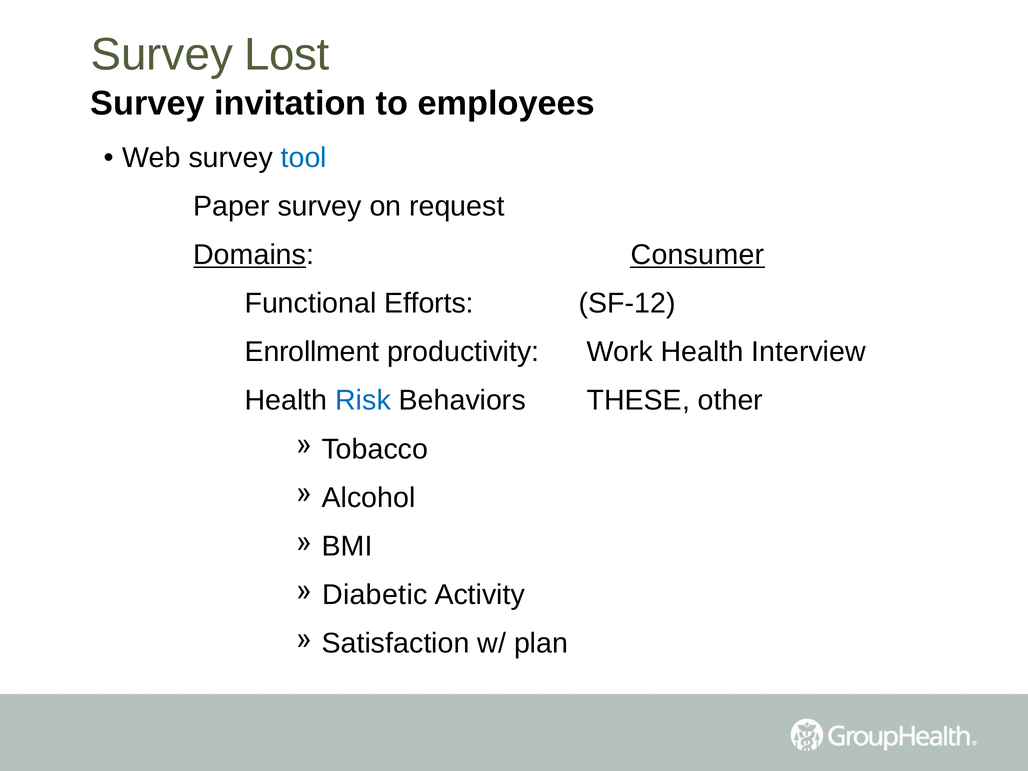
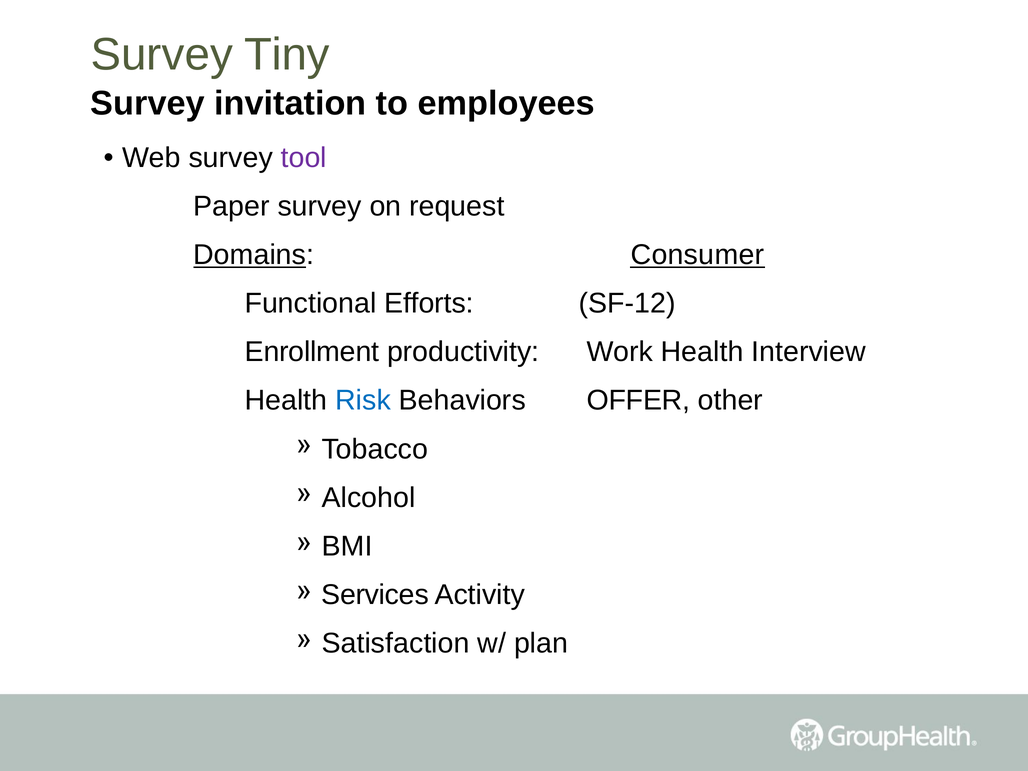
Lost: Lost -> Tiny (287, 55)
tool colour: blue -> purple (304, 158)
THESE: THESE -> OFFER (638, 401)
Diabetic: Diabetic -> Services (375, 595)
